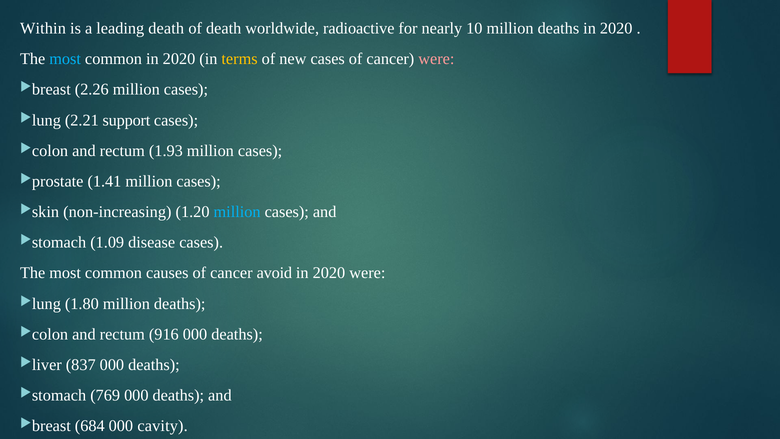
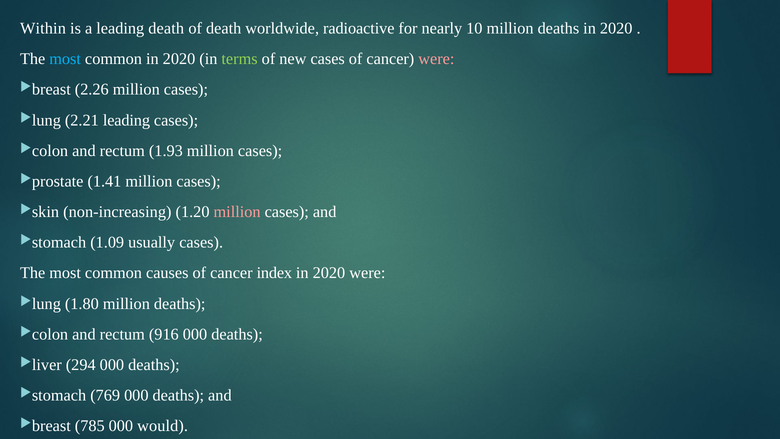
terms colour: yellow -> light green (240, 59)
2.21 support: support -> leading (126, 120)
million colour: light blue -> pink (237, 212)
disease: disease -> usually (152, 242)
avoid: avoid -> index (274, 273)
837: 837 -> 294 (81, 365)
684: 684 -> 785 (90, 426)
cavity: cavity -> would (163, 426)
